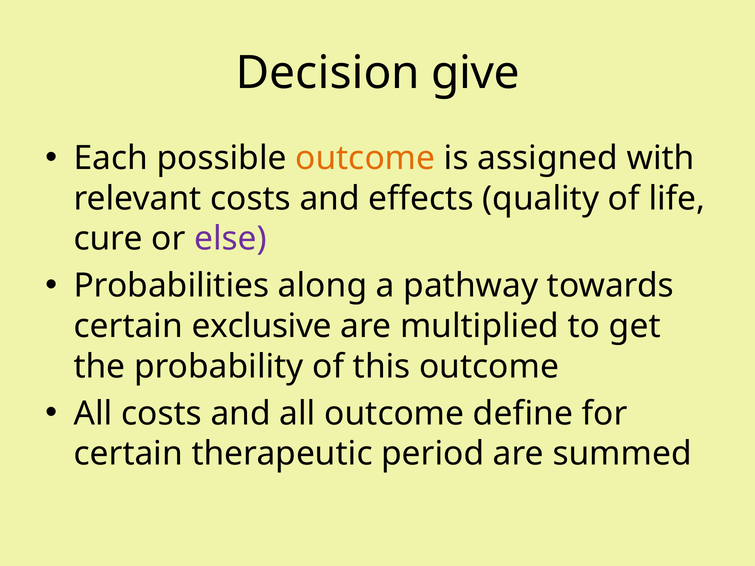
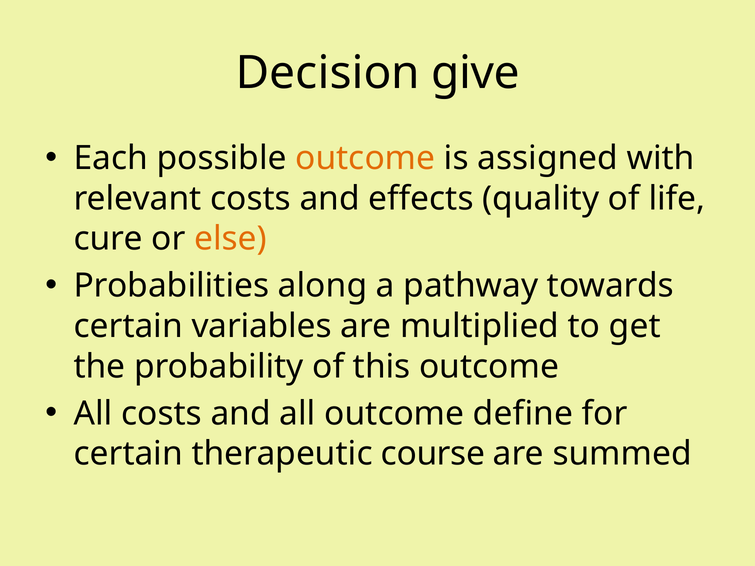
else colour: purple -> orange (231, 239)
exclusive: exclusive -> variables (262, 326)
period: period -> course (433, 454)
